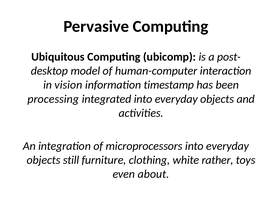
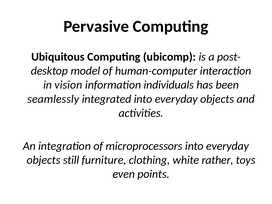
timestamp: timestamp -> individuals (169, 85)
processing: processing -> seamlessly (53, 99)
about: about -> points (154, 174)
